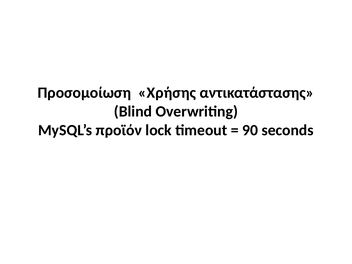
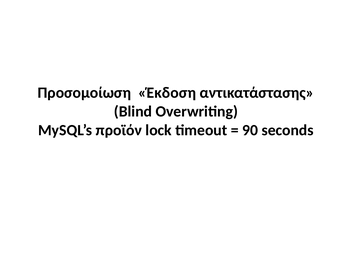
Χρήσης: Χρήσης -> Έκδοση (167, 93)
